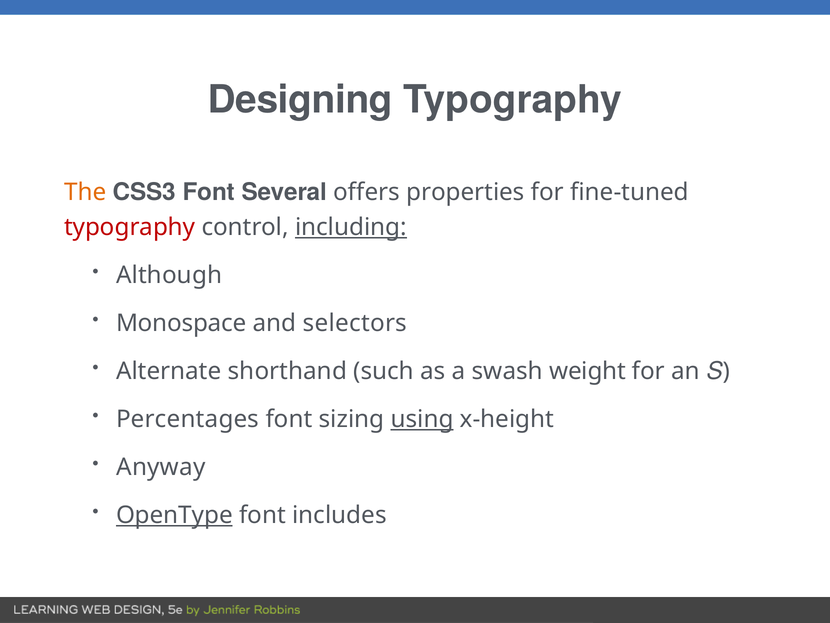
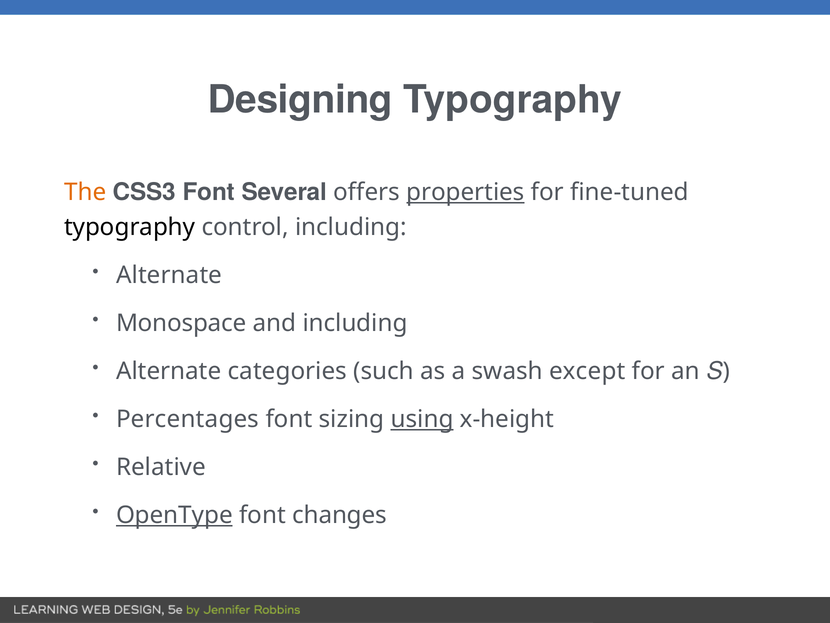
properties underline: none -> present (465, 192)
typography colour: red -> black (130, 227)
including underline: present -> none (351, 227)
Although: Although -> Alternate (169, 275)
and selectors: selectors -> including (355, 323)
shorthand: shorthand -> categories (287, 371)
weight: weight -> except (587, 371)
Anyway: Anyway -> Relative (161, 467)
includes: includes -> changes (340, 515)
